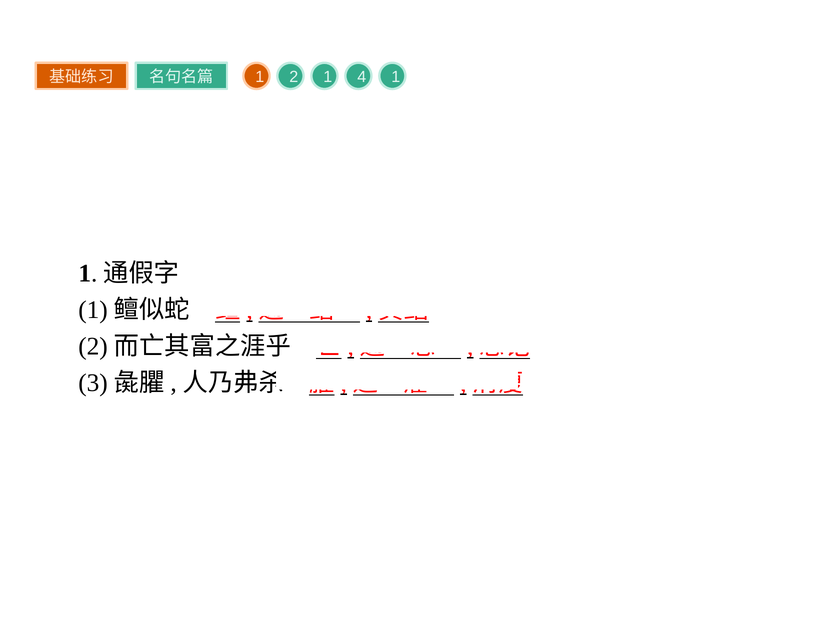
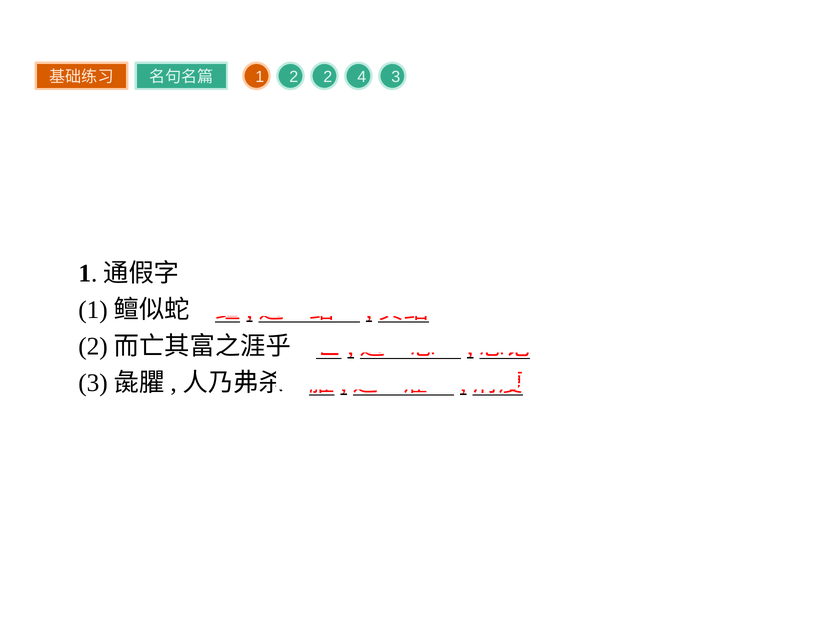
2 1: 1 -> 2 (328, 77)
4 1: 1 -> 3 (396, 77)
